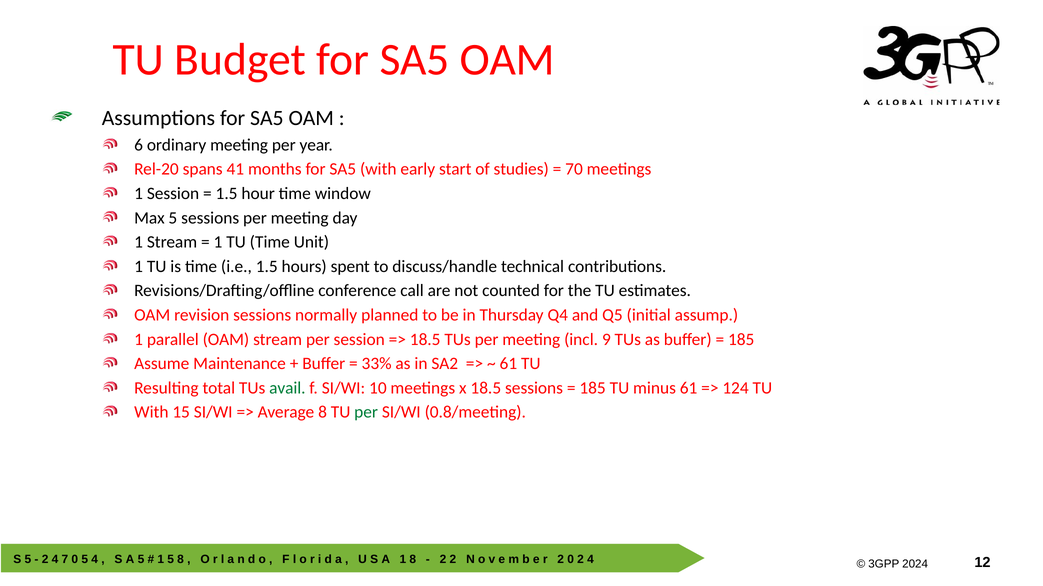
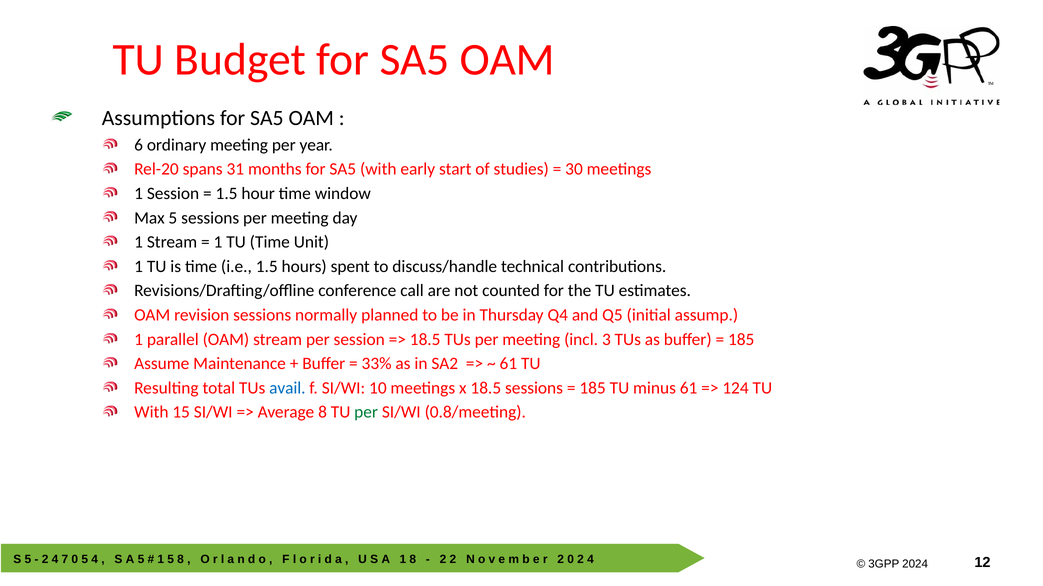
41: 41 -> 31 (235, 169)
70: 70 -> 30 (574, 169)
9: 9 -> 3 (606, 340)
avail colour: green -> blue (287, 388)
